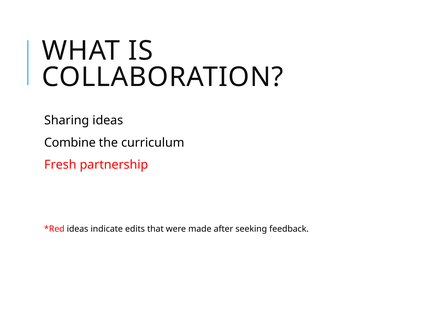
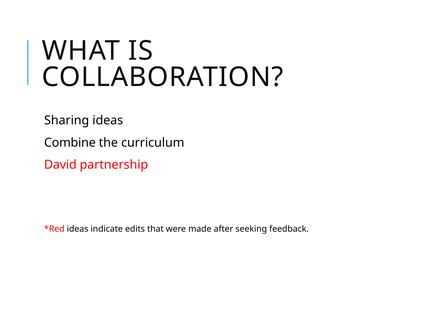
Fresh: Fresh -> David (60, 164)
